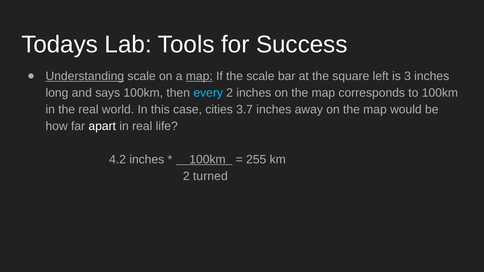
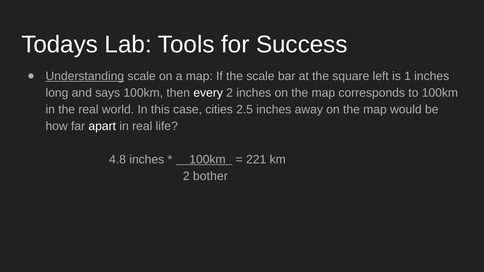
map underline: present -> none (199, 76)
3: 3 -> 1 (408, 76)
every colour: light blue -> white (208, 93)
3.7: 3.7 -> 2.5 (245, 109)
4.2: 4.2 -> 4.8 (118, 160)
255: 255 -> 221 (256, 160)
turned: turned -> bother (210, 176)
